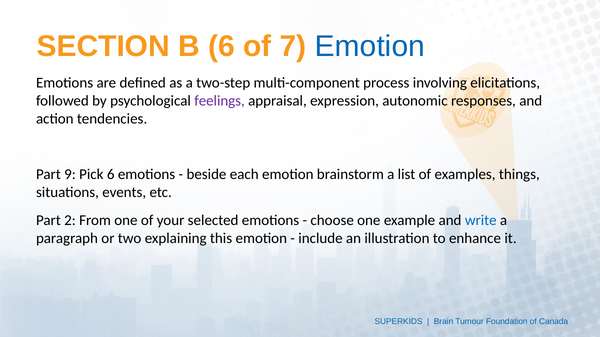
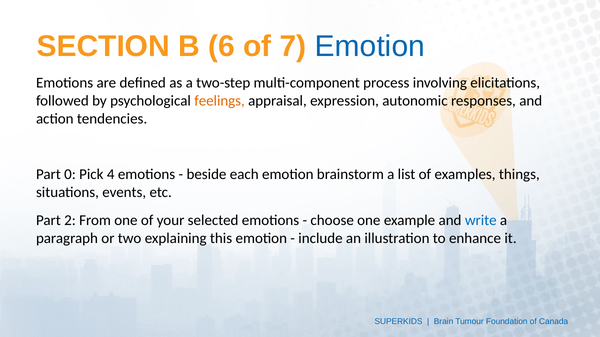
feelings colour: purple -> orange (220, 101)
9: 9 -> 0 (70, 175)
Pick 6: 6 -> 4 (111, 175)
